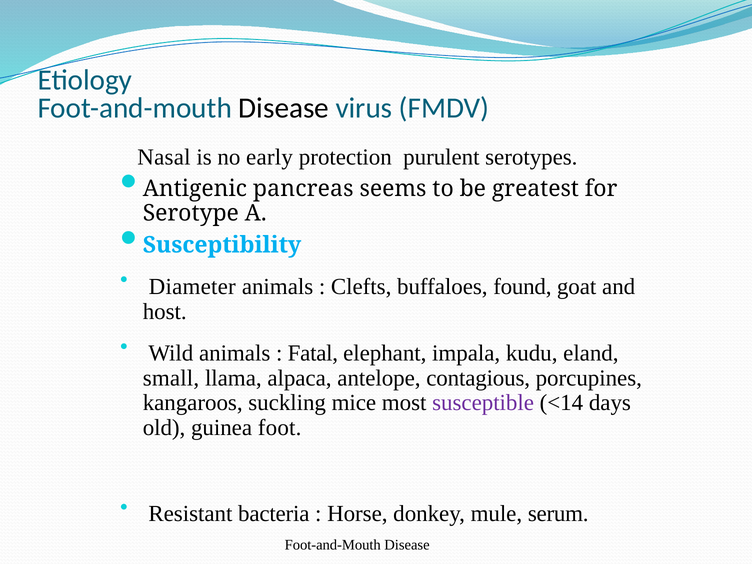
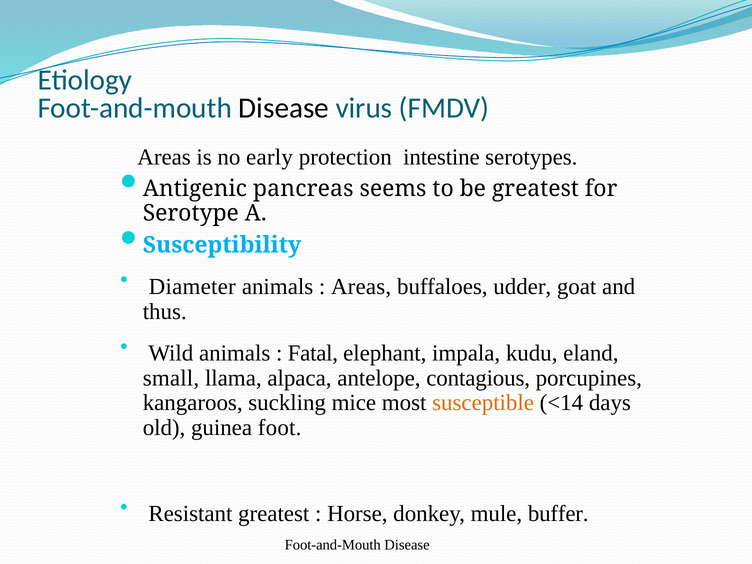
Nasal: Nasal -> Areas (164, 157)
purulent: purulent -> intestine (441, 157)
Clefts: Clefts -> Areas (361, 287)
found: found -> udder (522, 287)
host: host -> thus (165, 311)
susceptible colour: purple -> orange (483, 403)
Resistant bacteria: bacteria -> greatest (274, 514)
serum: serum -> buffer (558, 514)
